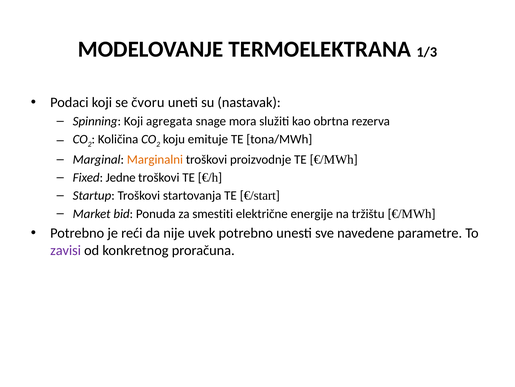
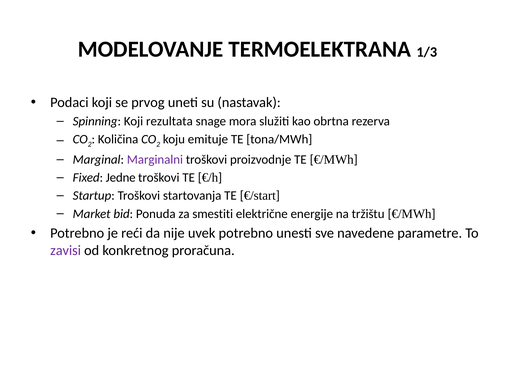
čvoru: čvoru -> prvog (148, 102)
agregata: agregata -> rezultata (169, 121)
Marginalni colour: orange -> purple (155, 159)
